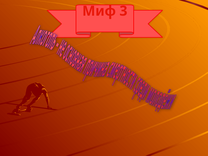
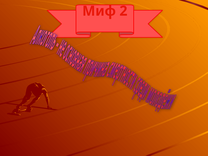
3: 3 -> 2 (123, 11)
